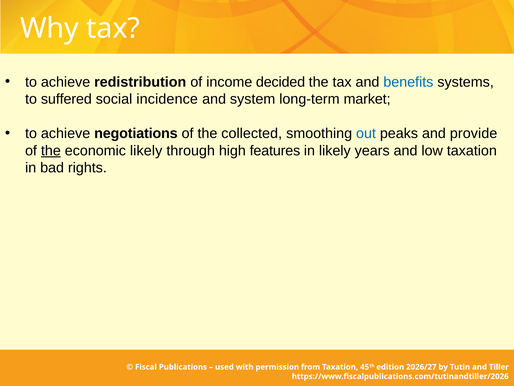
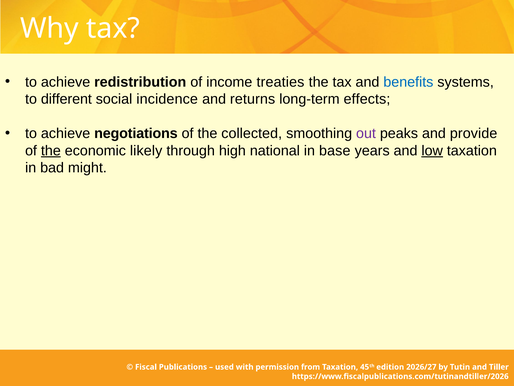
decided: decided -> treaties (280, 82)
suffered: suffered -> different (66, 99)
system: system -> returns (253, 99)
market: market -> effects (367, 99)
out colour: blue -> purple (366, 133)
features: features -> national (275, 150)
in likely: likely -> base (335, 150)
low underline: none -> present (432, 150)
rights: rights -> might (87, 168)
